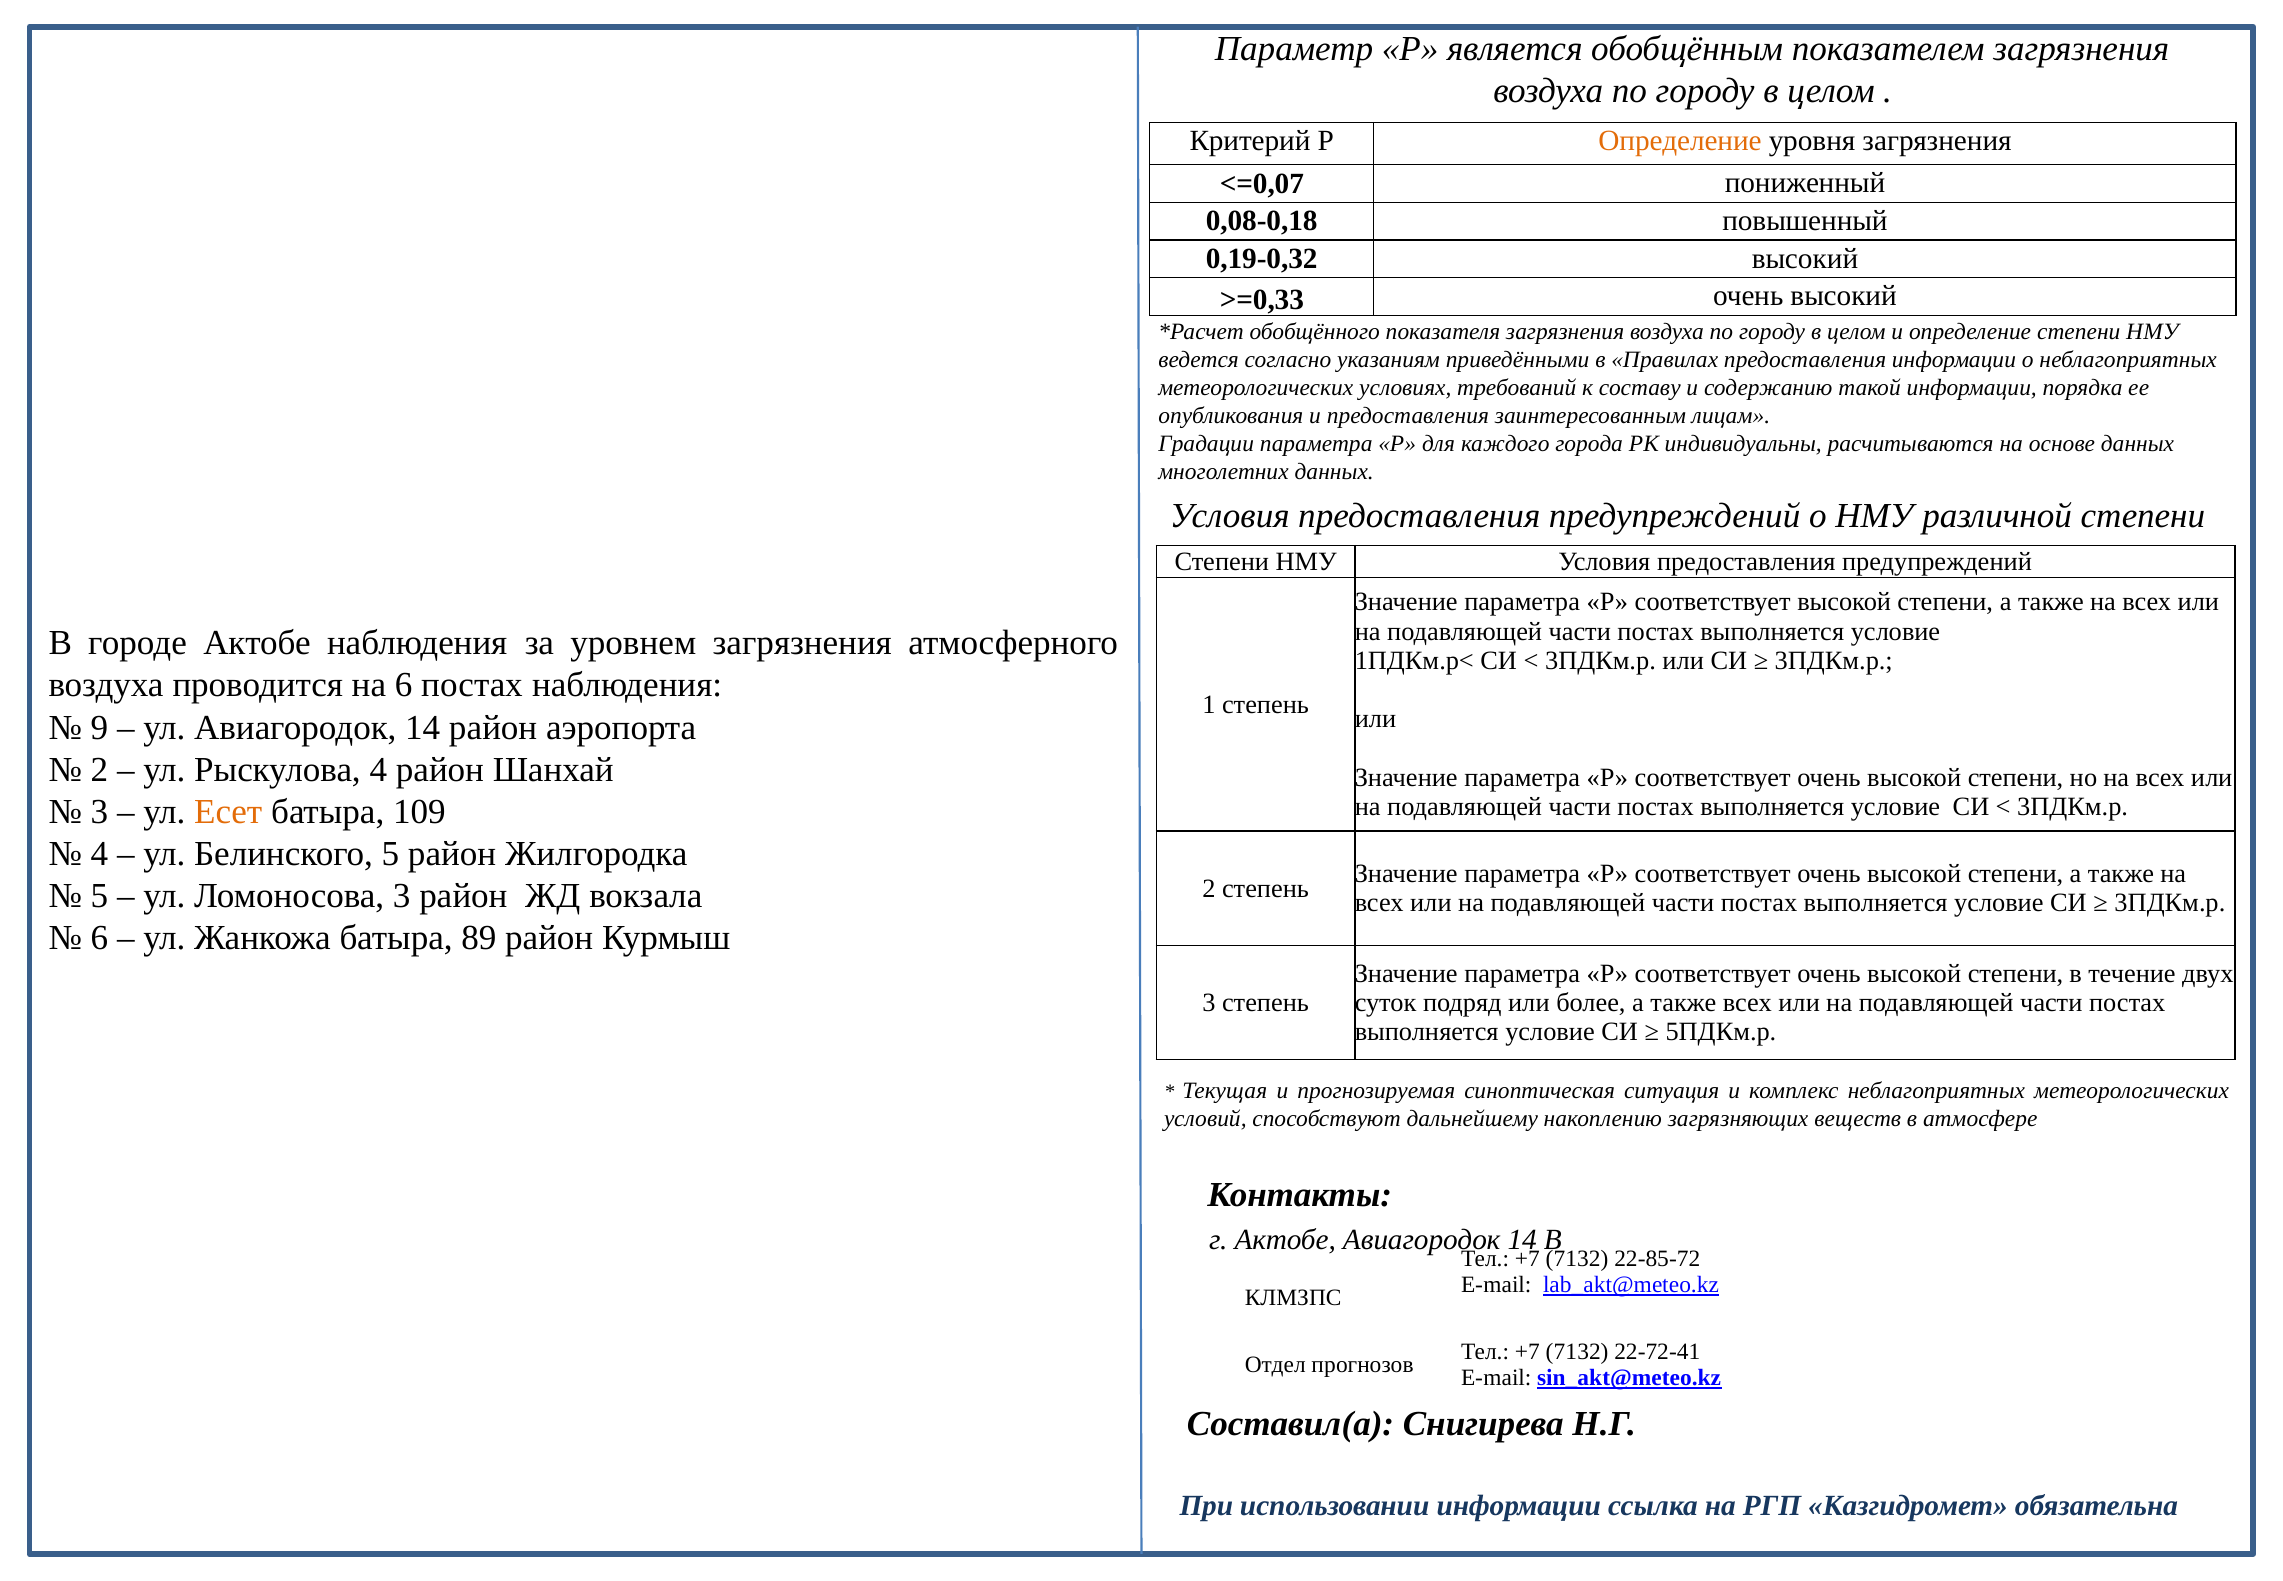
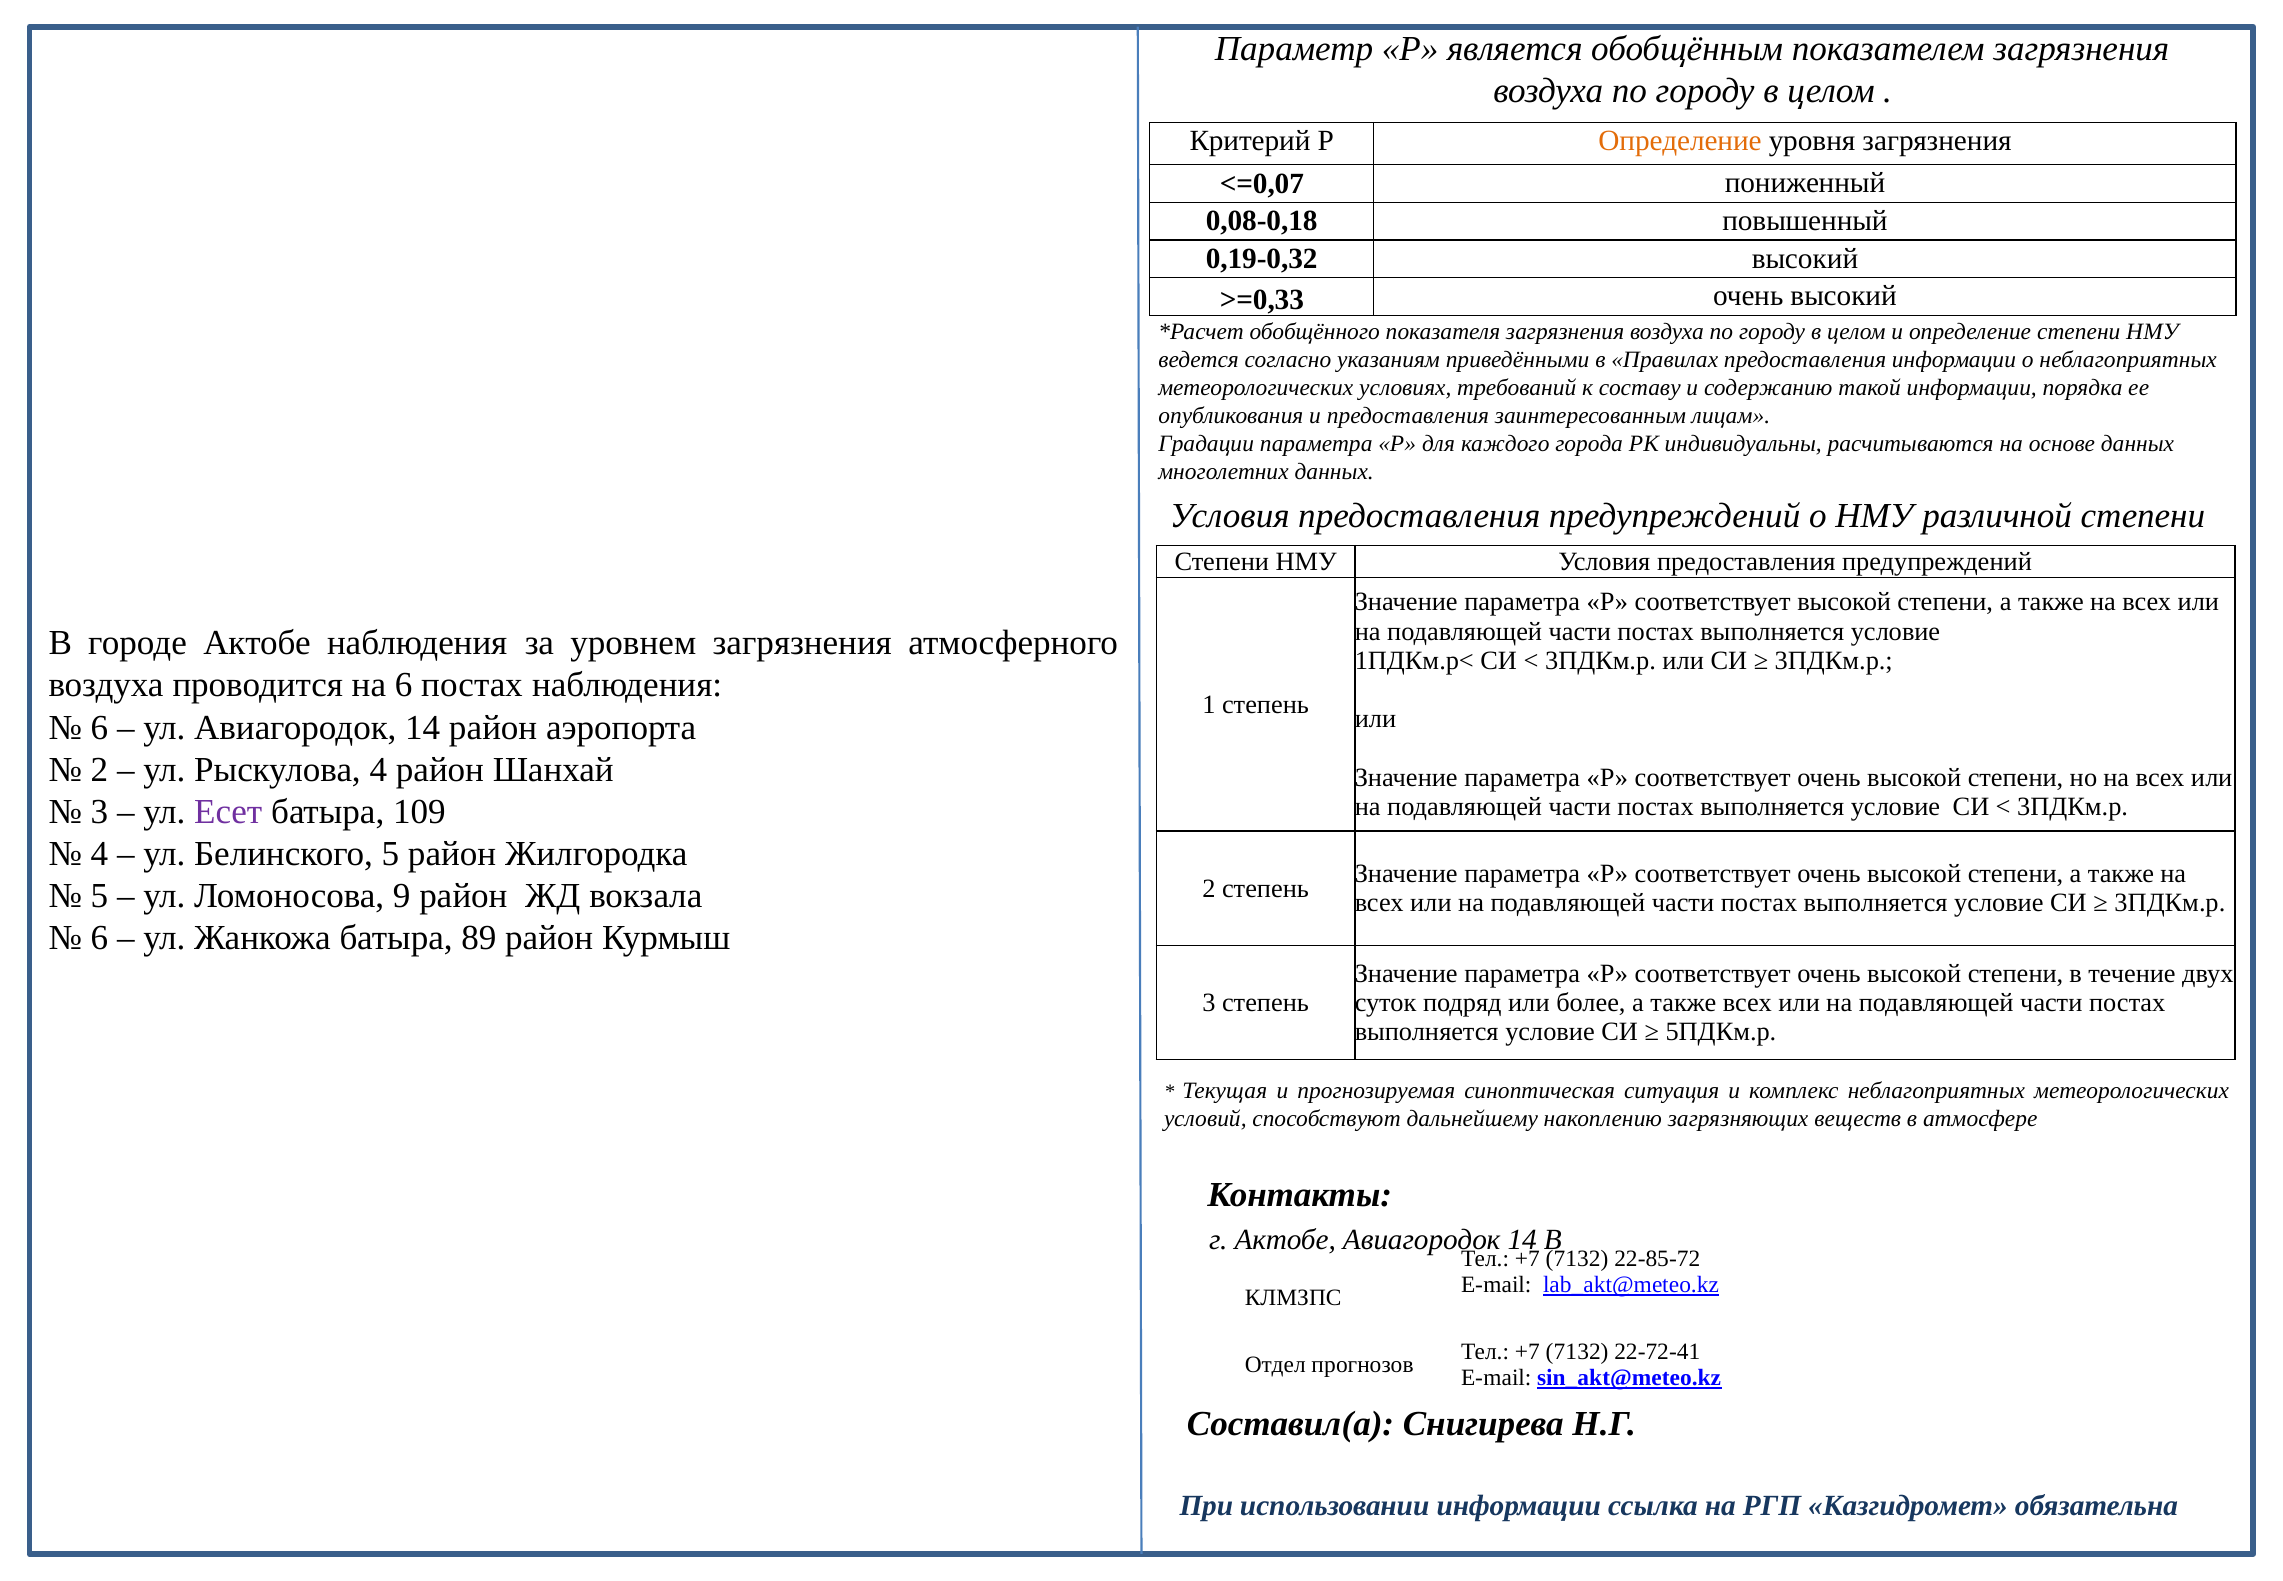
9: 9 -> 6 (99, 727)
Есет colour: orange -> purple (228, 812)
Ломоносова 3: 3 -> 9 (402, 896)
